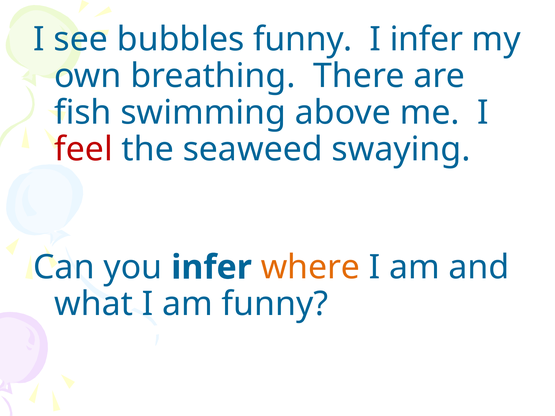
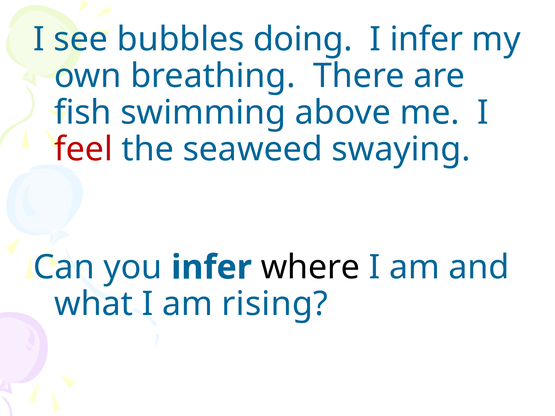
bubbles funny: funny -> doing (303, 39)
where colour: orange -> black (310, 268)
am funny: funny -> rising (275, 304)
